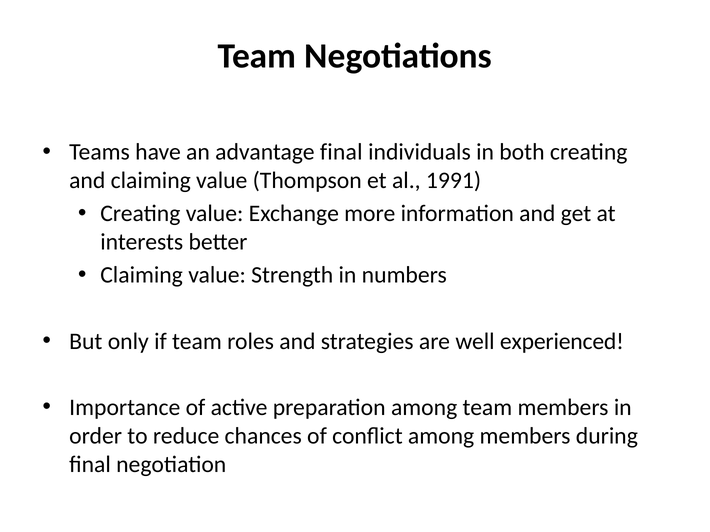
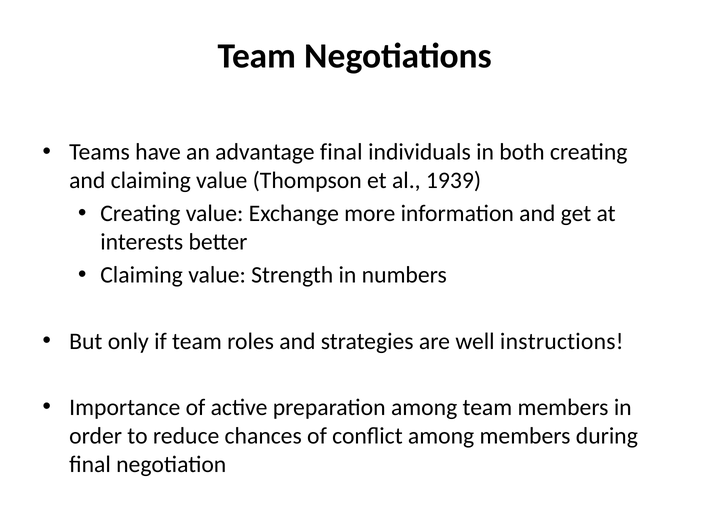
1991: 1991 -> 1939 (454, 181)
experienced: experienced -> instructions (562, 342)
